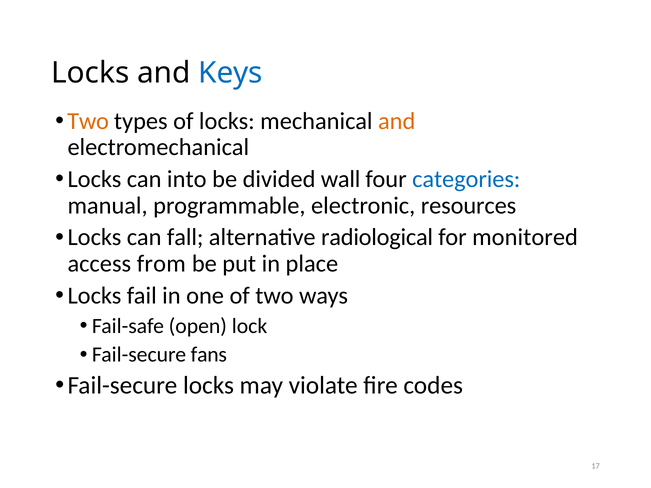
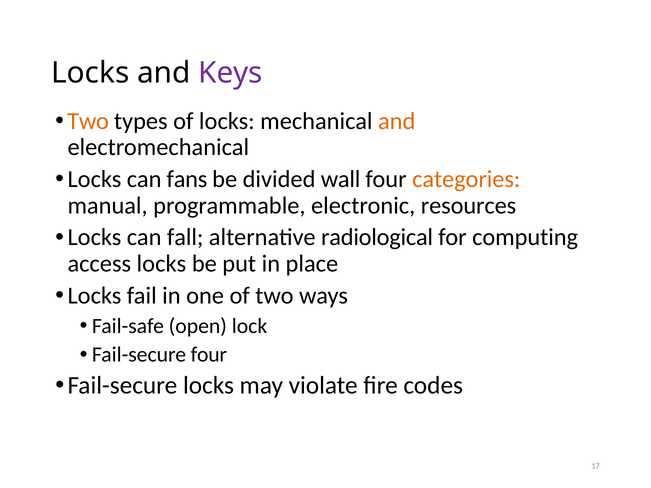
Keys colour: blue -> purple (231, 73)
into: into -> fans (187, 179)
categories colour: blue -> orange (466, 179)
monitored: monitored -> computing (525, 238)
access from: from -> locks (161, 264)
Fail-secure fans: fans -> four (209, 355)
